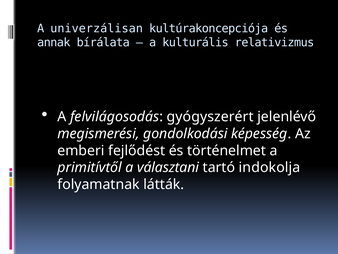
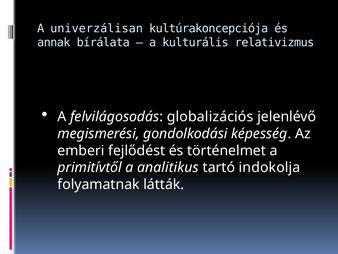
gyógyszerért: gyógyszerért -> globalizációs (210, 117)
választani: választani -> analitikus (168, 167)
